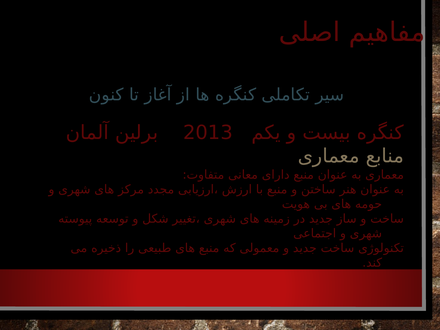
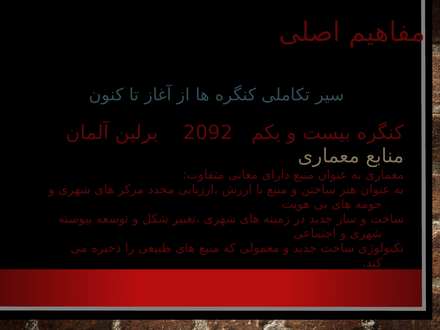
2013: 2013 -> 2092 (208, 133)
